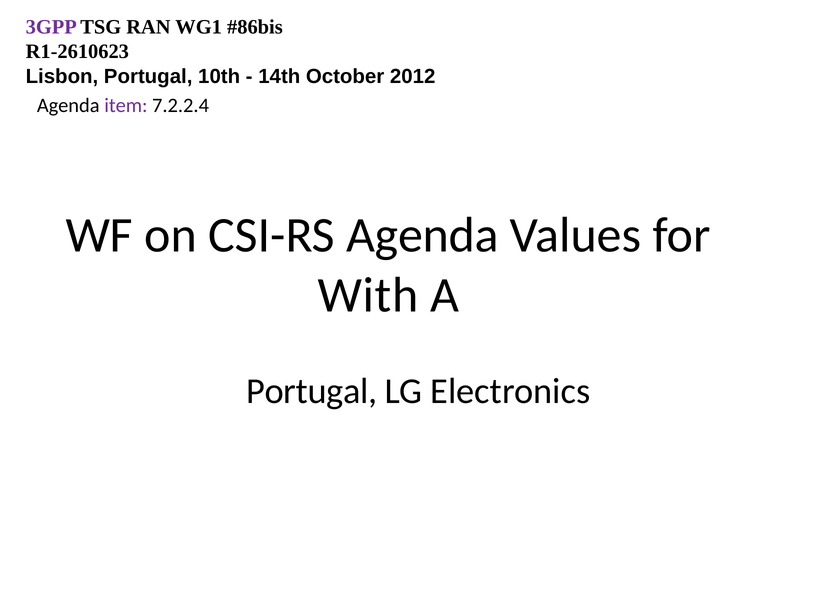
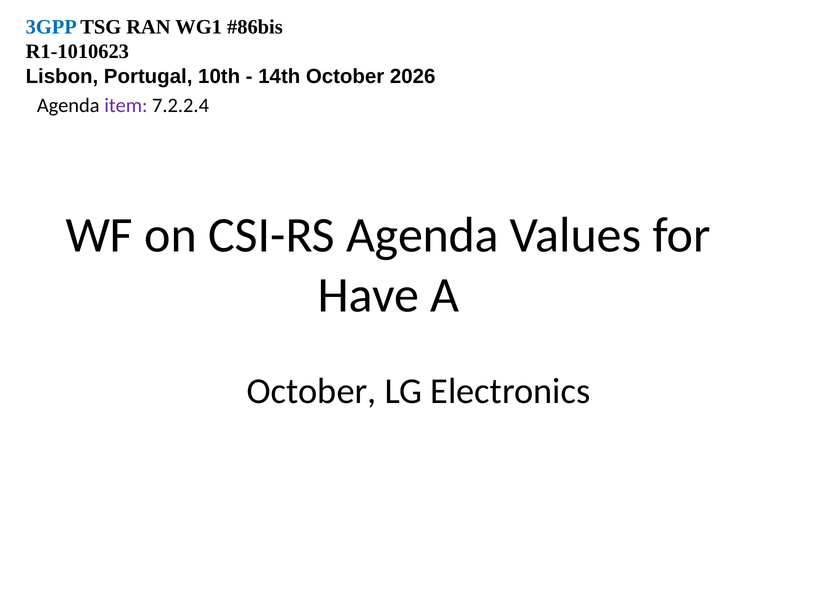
3GPP colour: purple -> blue (51, 27)
R1-2610623: R1-2610623 -> R1-1010623 (77, 52)
2012: 2012 -> 2026 (413, 76)
With: With -> Have (369, 295)
Portugal: Portugal -> October (311, 391)
